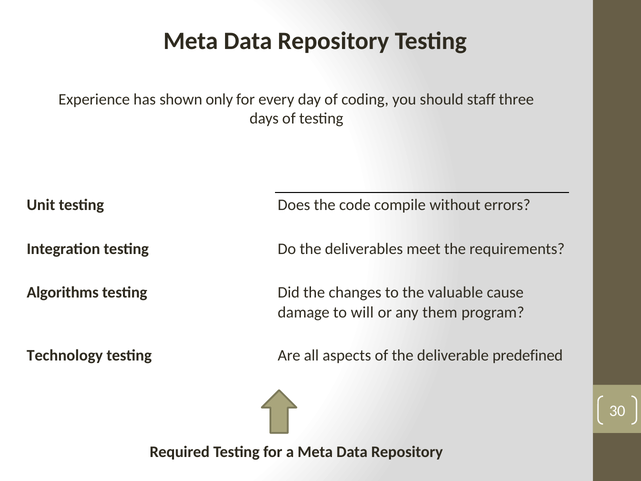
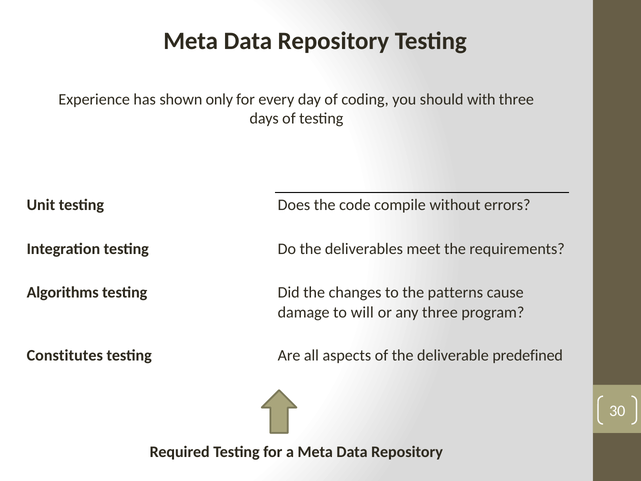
staff: staff -> with (481, 99)
valuable: valuable -> patterns (455, 292)
any them: them -> three (440, 312)
Technology: Technology -> Constitutes (65, 356)
